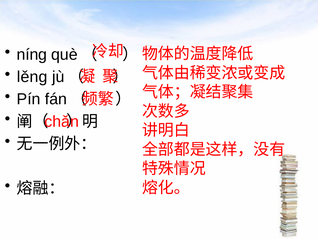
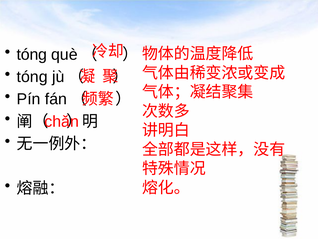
níng: níng -> tóng (32, 55)
lěng: lěng -> tóng (32, 77)
